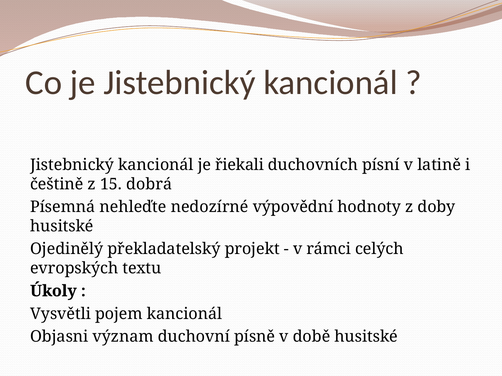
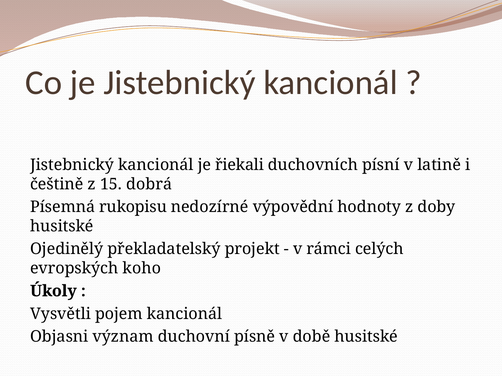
nehleďte: nehleďte -> rukopisu (133, 207)
textu: textu -> koho (142, 269)
